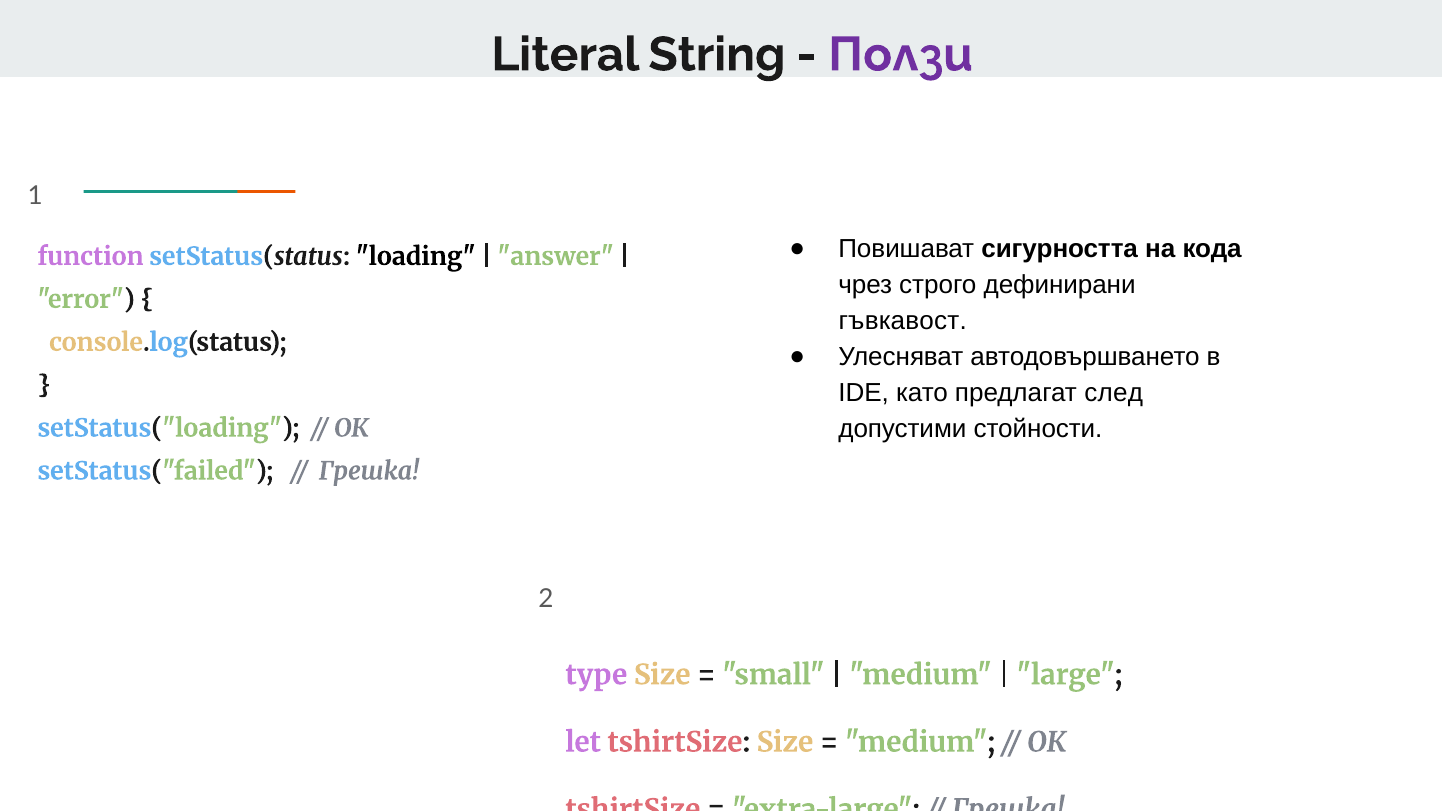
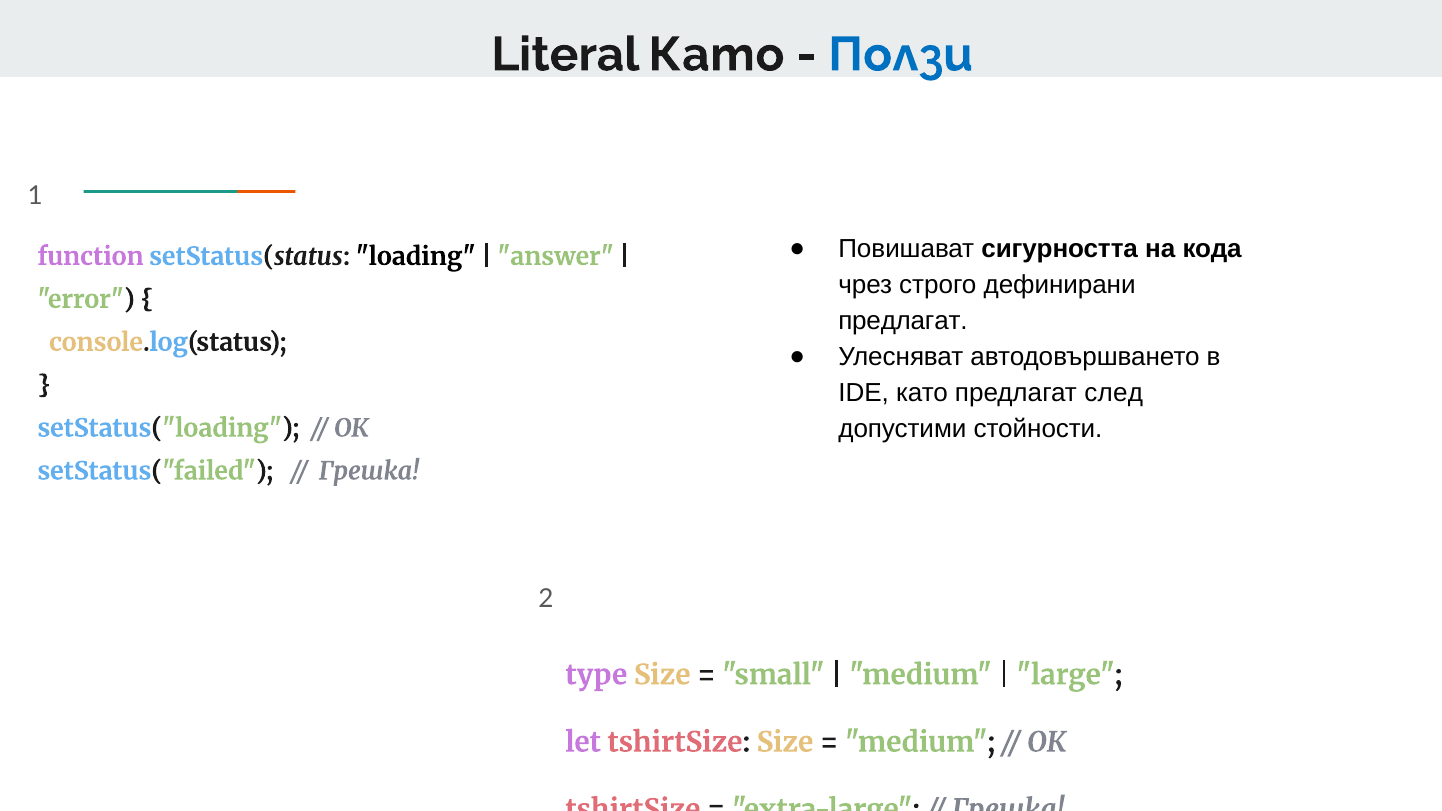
Literal String: String -> Като (717, 55)
Ползи colour: purple -> blue (901, 55)
гъвкавост: гъвкавост -> предлагат (903, 321)
